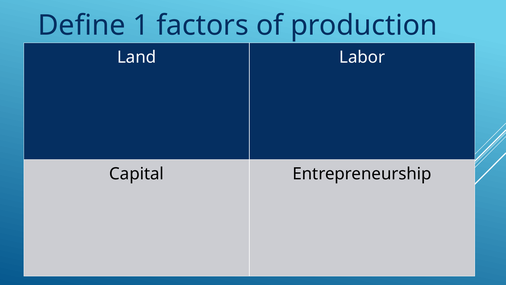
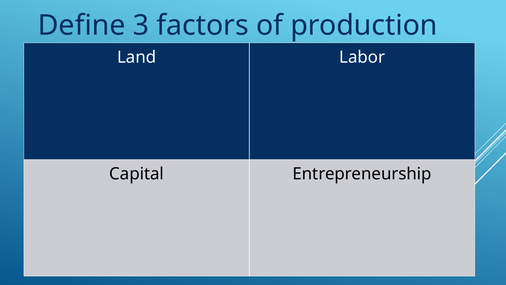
1: 1 -> 3 (141, 25)
